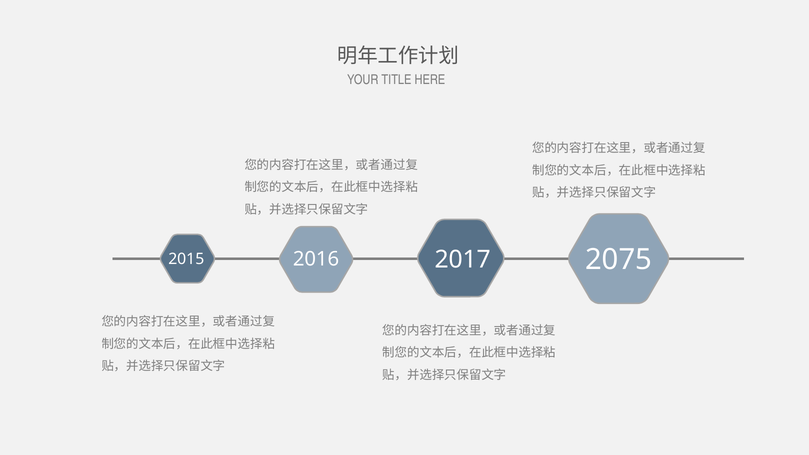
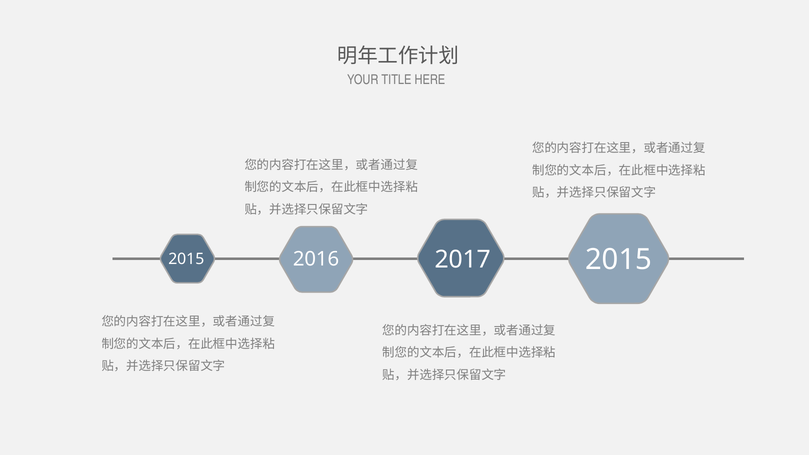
2017 2075: 2075 -> 2015 (619, 260)
